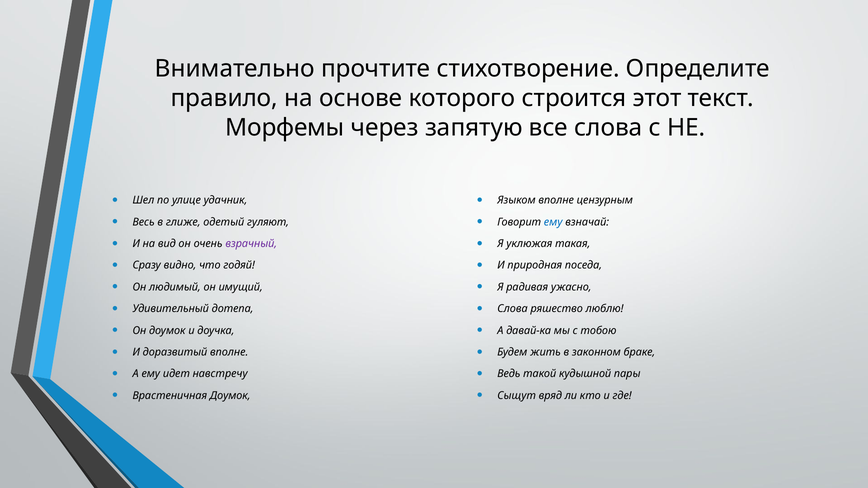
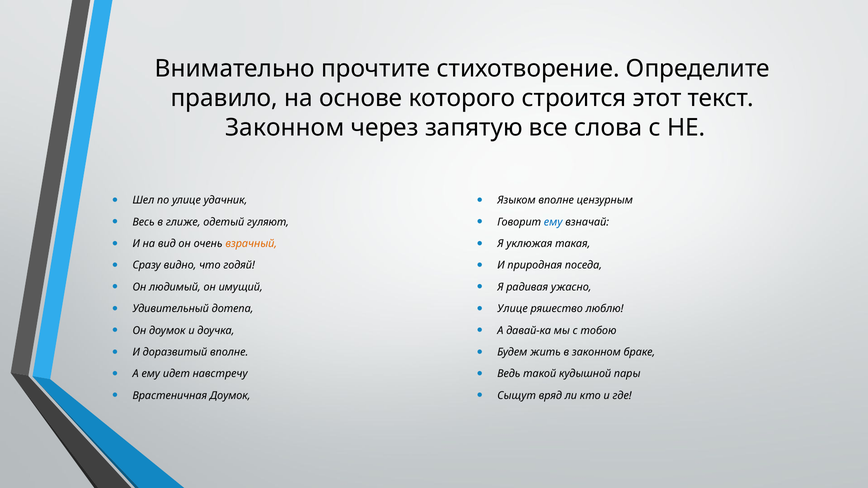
Морфемы: Морфемы -> Законном (285, 128)
взрачный colour: purple -> orange (251, 244)
Слова: Слова -> Улице (513, 309)
